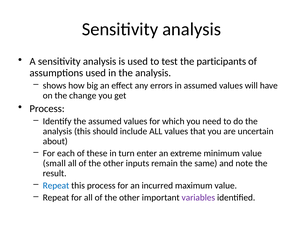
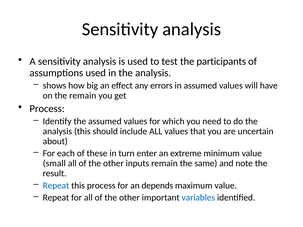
the change: change -> remain (83, 96)
incurred: incurred -> depends (157, 186)
variables colour: purple -> blue (198, 198)
